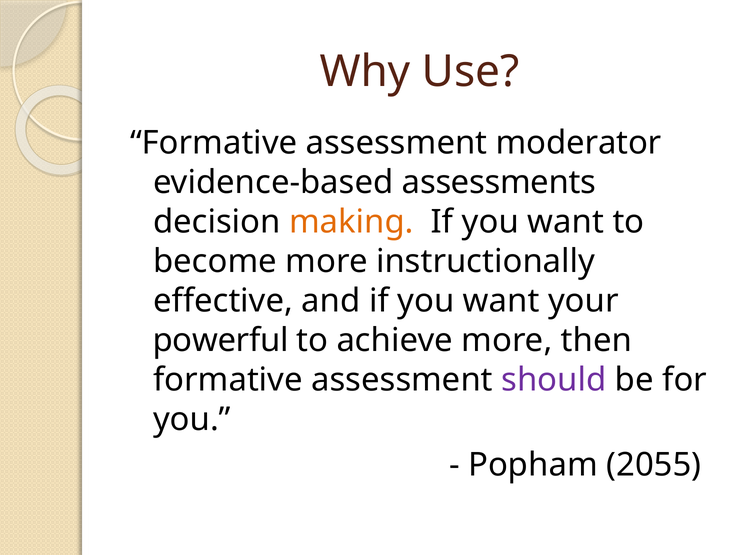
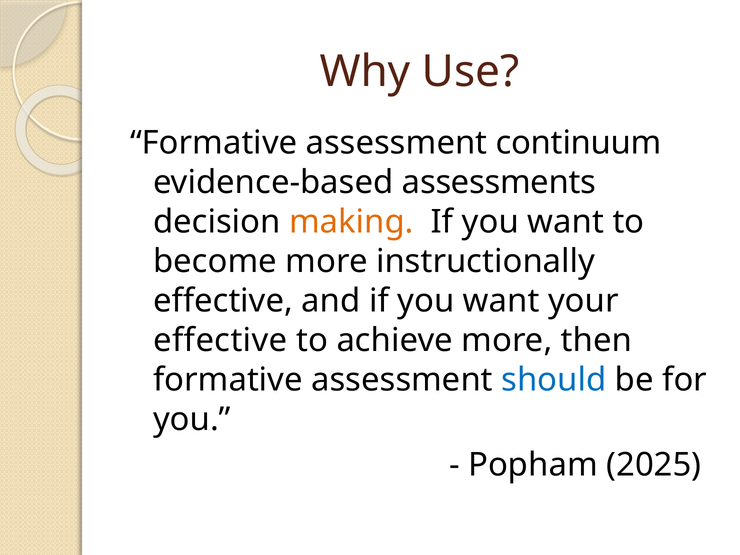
moderator: moderator -> continuum (579, 143)
powerful: powerful -> effective (220, 340)
should colour: purple -> blue (554, 380)
2055: 2055 -> 2025 (654, 465)
